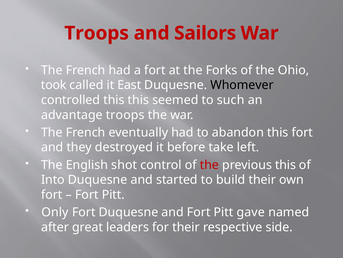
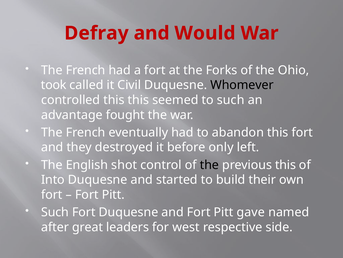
Troops: Troops -> Defray (96, 33)
Sailors: Sailors -> Would (205, 33)
East: East -> Civil (129, 85)
advantage troops: troops -> fought (125, 115)
take: take -> only (221, 147)
the colour: red -> black (209, 164)
Only: Only -> Such (55, 212)
for their: their -> west (186, 227)
